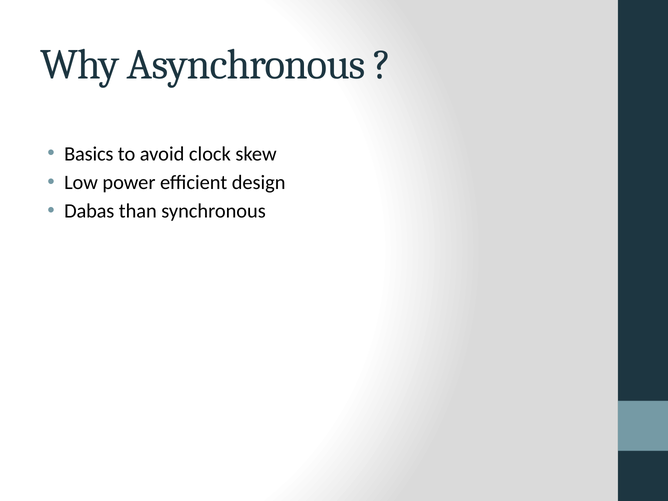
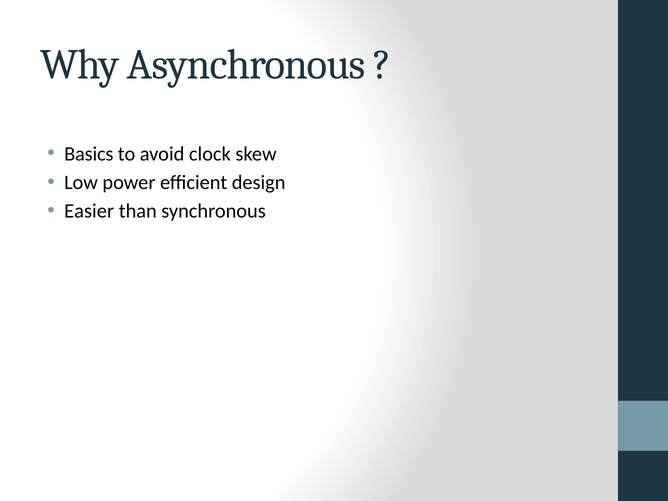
Dabas: Dabas -> Easier (89, 211)
